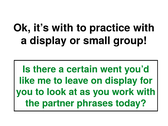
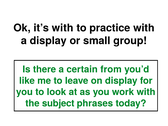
went: went -> from (111, 69)
partner: partner -> subject (58, 103)
